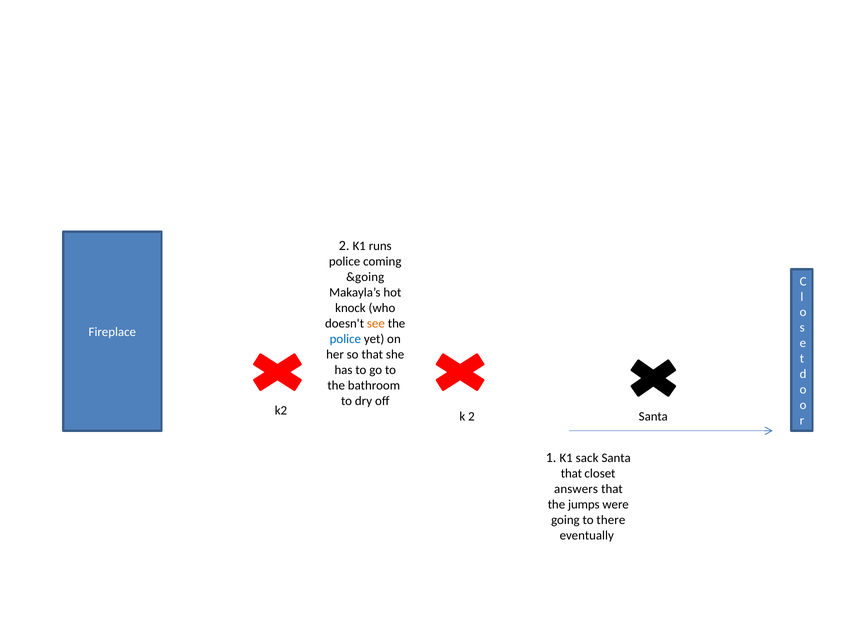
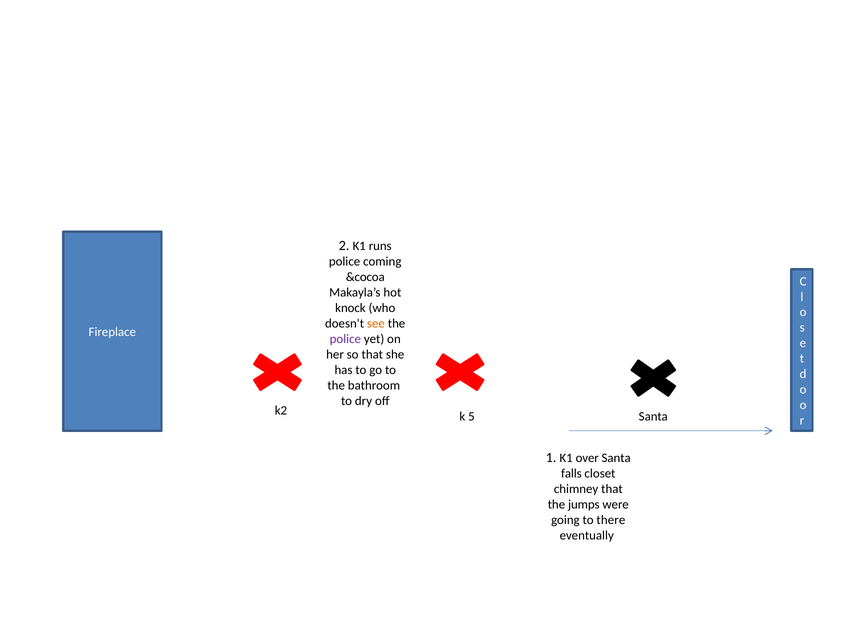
&going: &going -> &cocoa (365, 277)
police colour: blue -> purple (345, 339)
k 2: 2 -> 5 (471, 417)
sack: sack -> over (587, 458)
that: that -> falls (571, 474)
answers: answers -> chimney (576, 489)
